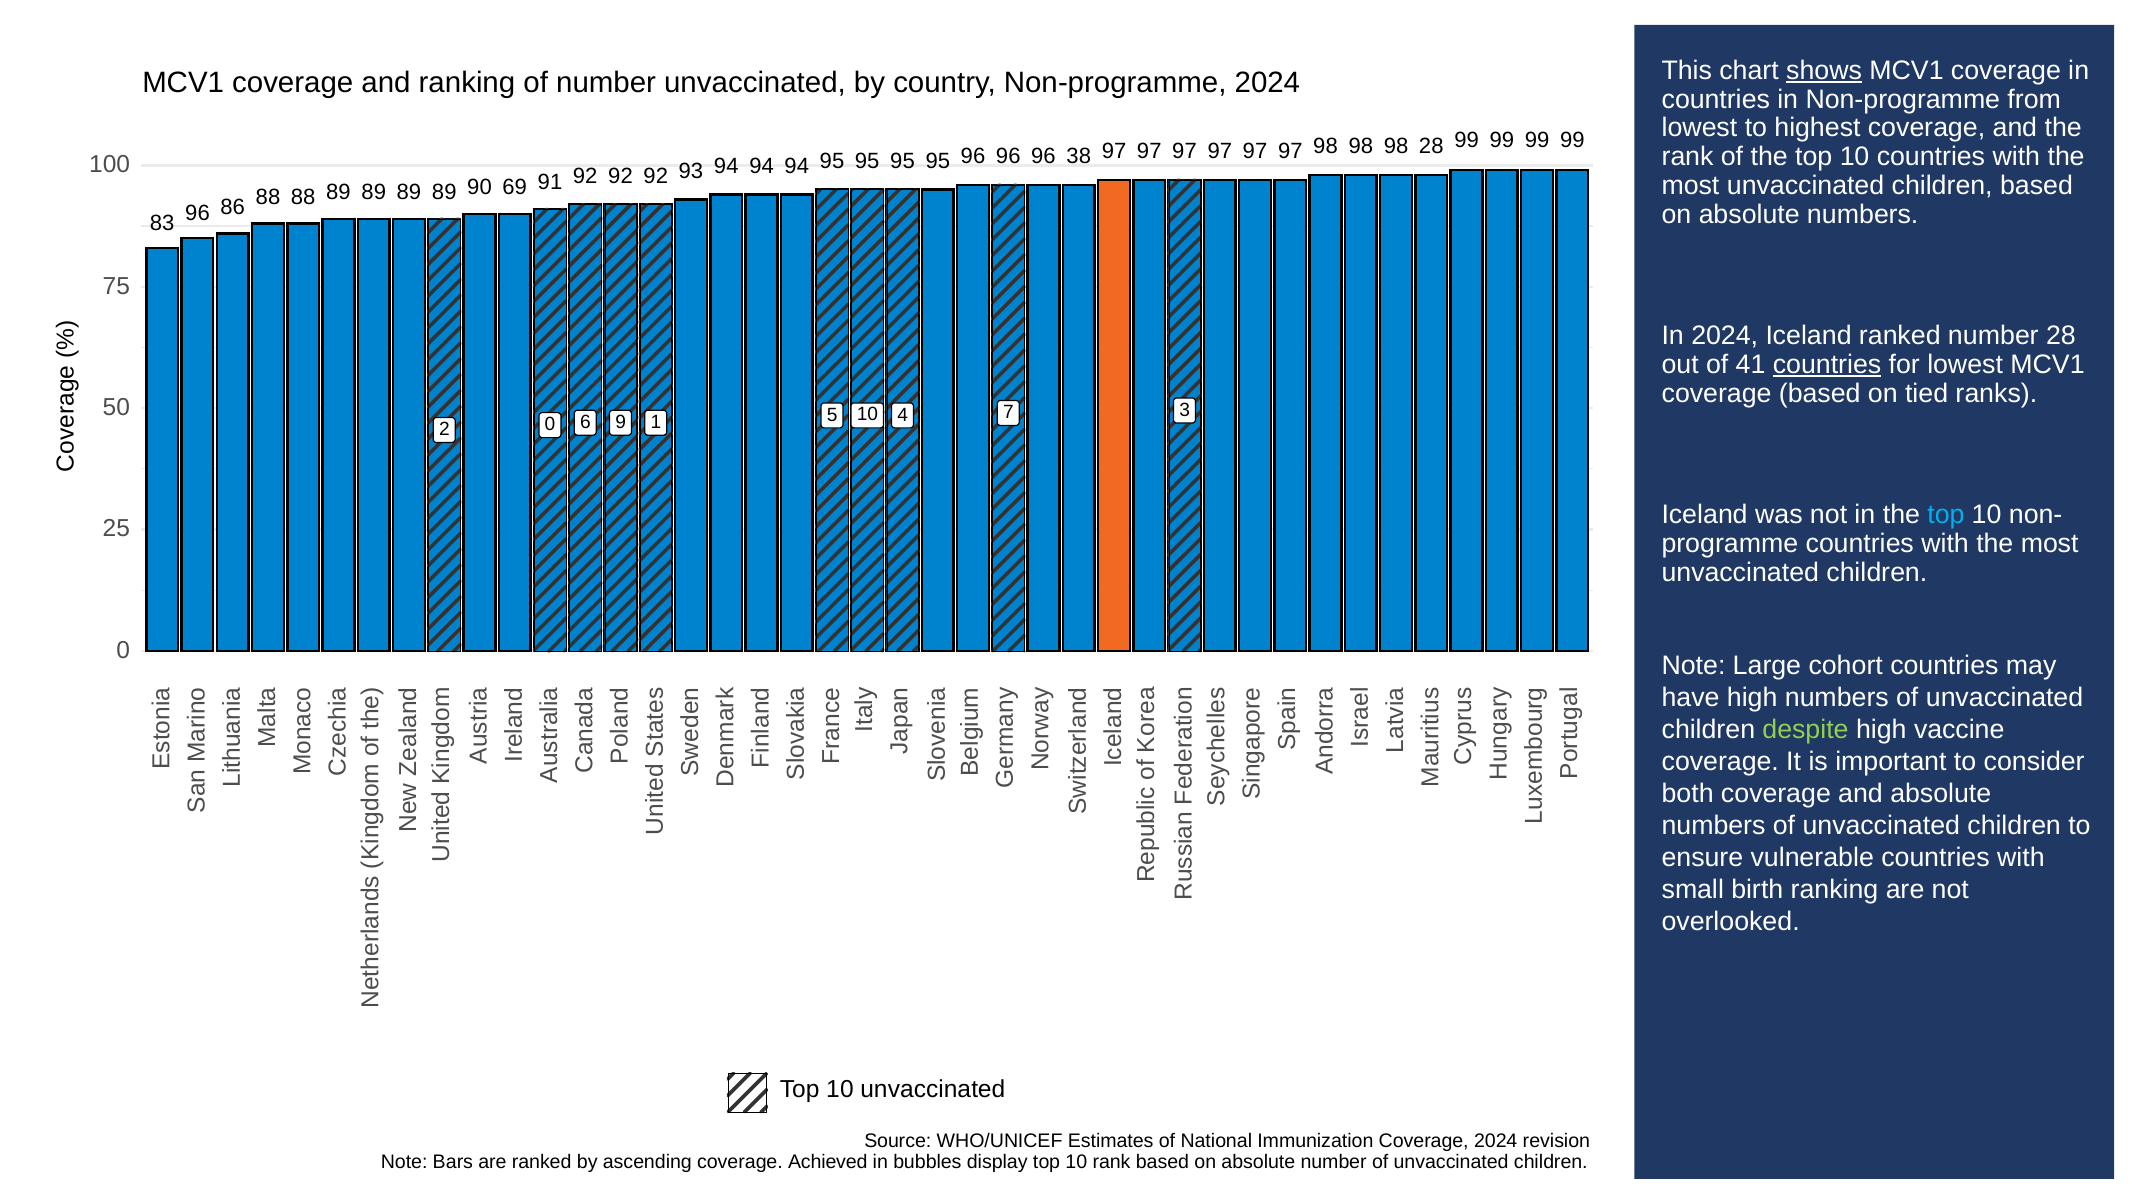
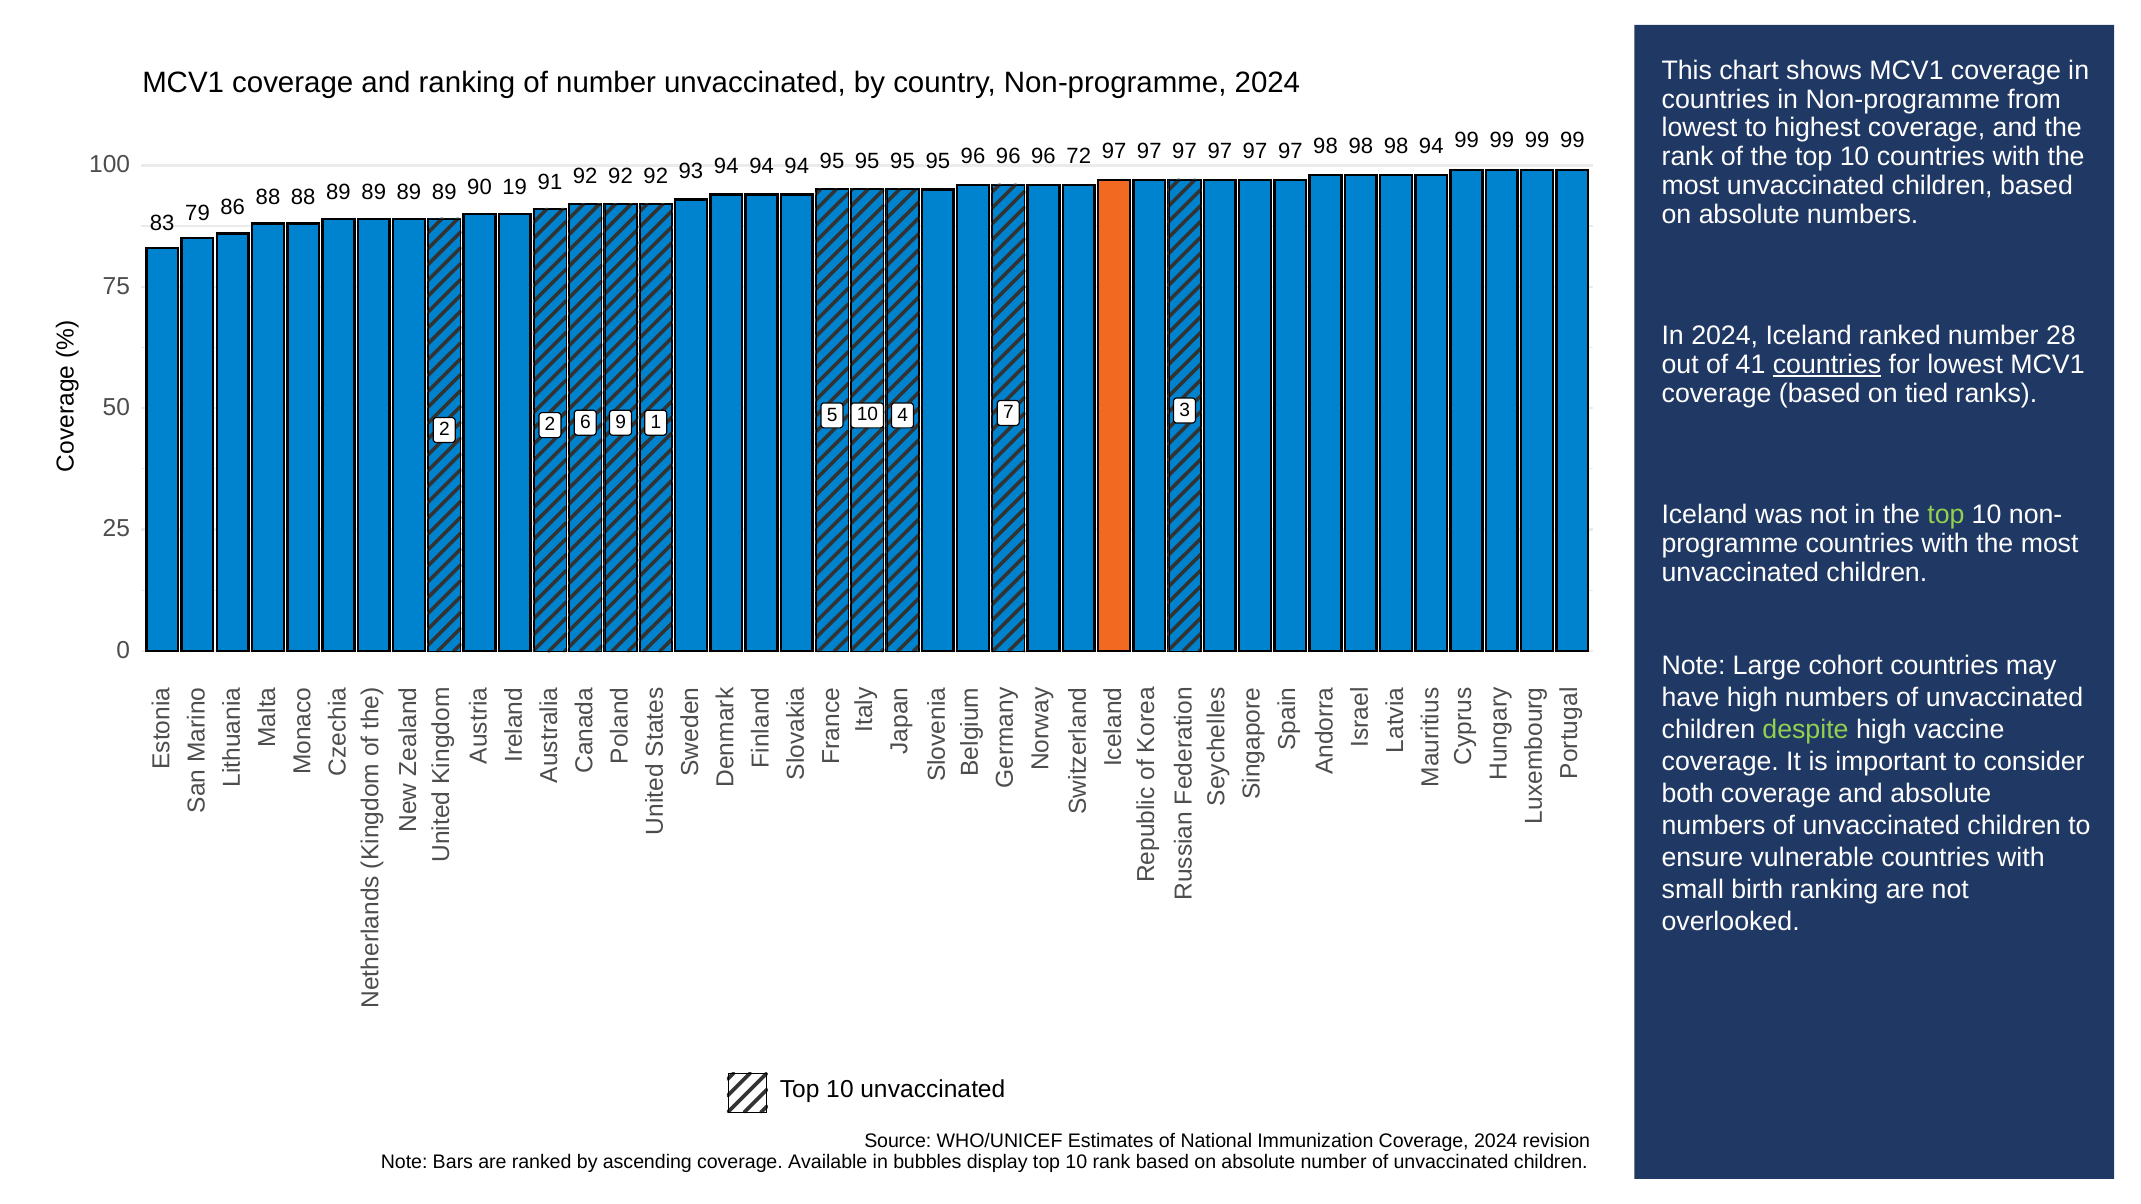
shows underline: present -> none (1824, 70)
98 28: 28 -> 94 (1431, 146)
38: 38 -> 72 (1079, 156)
69: 69 -> 19 (515, 187)
83 96: 96 -> 79 (198, 213)
2 0: 0 -> 2 (550, 425)
top colour: light blue -> light green (1946, 515)
Achieved: Achieved -> Available (828, 1162)
